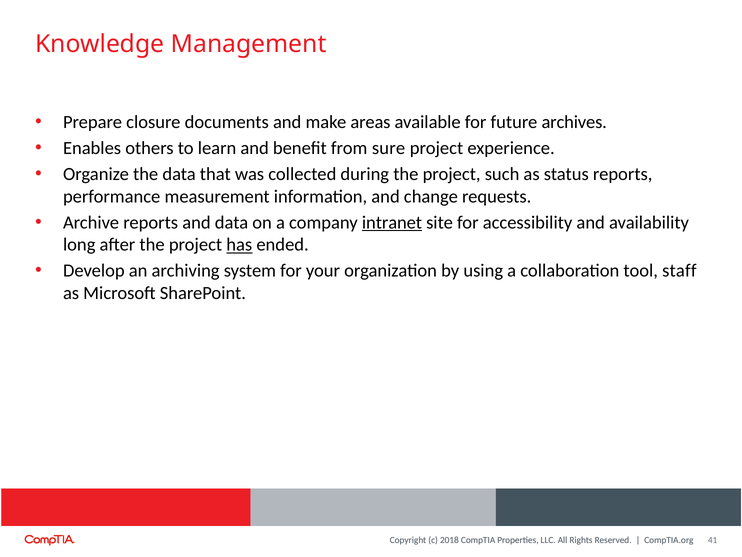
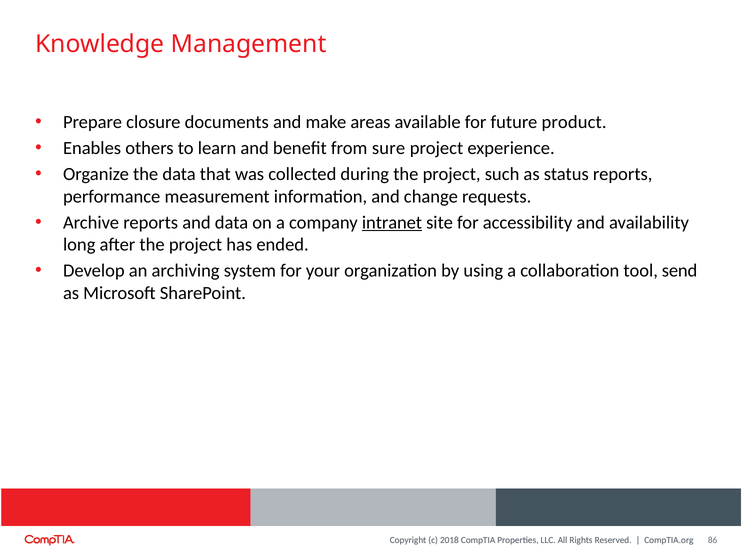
archives: archives -> product (574, 122)
has underline: present -> none (239, 245)
staff: staff -> send (680, 271)
41: 41 -> 86 (713, 540)
